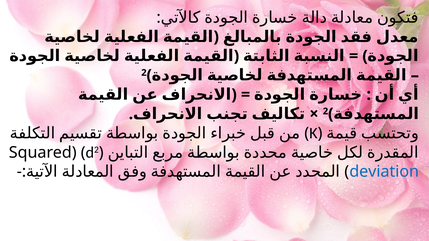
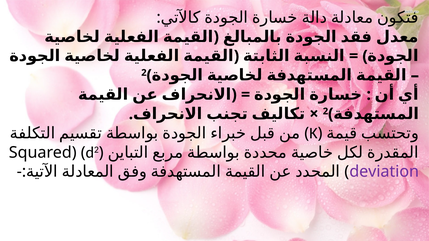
deviation colour: blue -> purple (384, 172)
